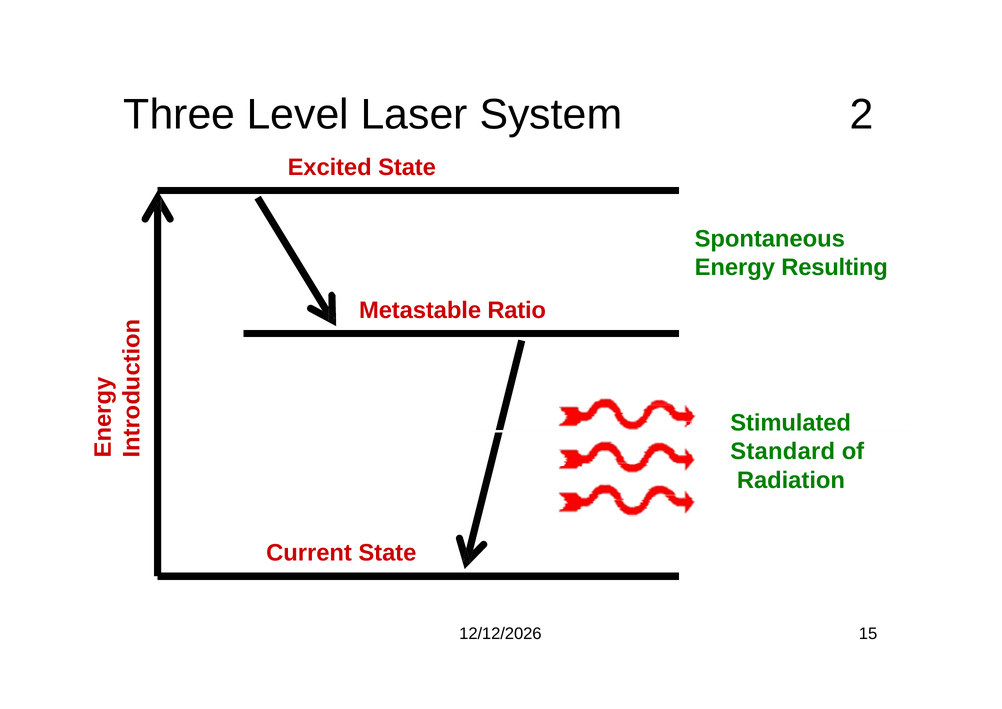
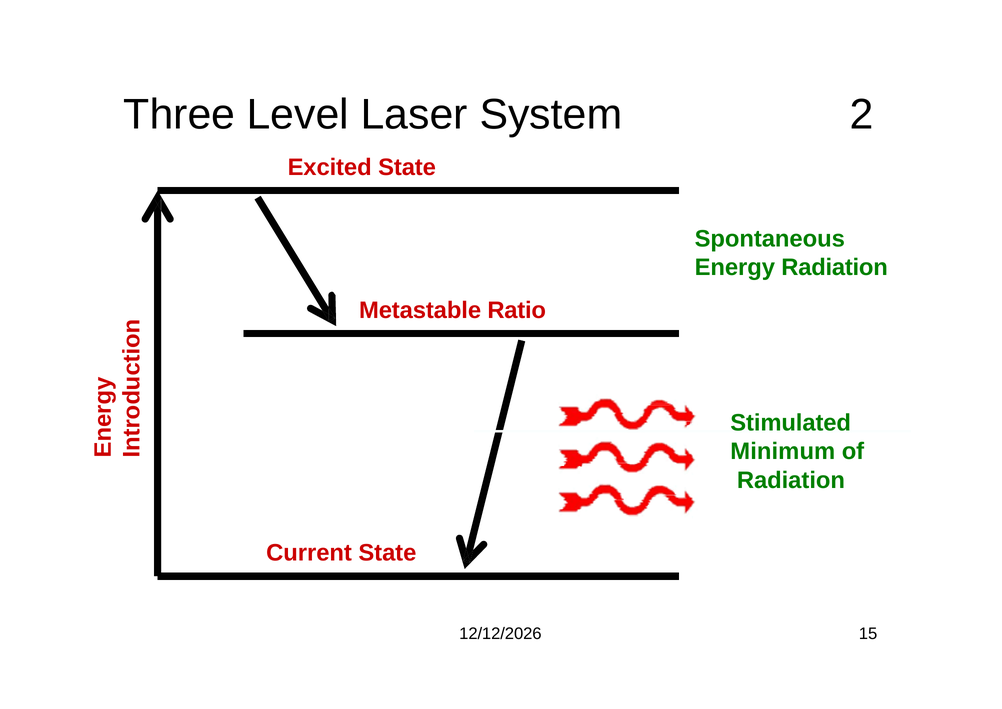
Energy Resulting: Resulting -> Radiation (835, 267)
Standard: Standard -> Minimum (783, 451)
